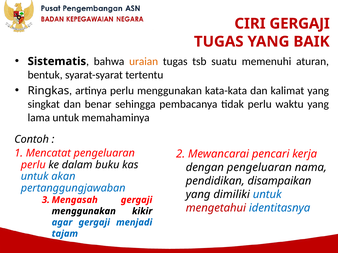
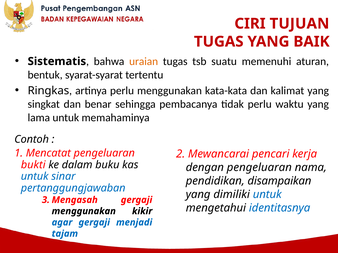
CIRI GERGAJI: GERGAJI -> TUJUAN (299, 24)
perlu: perlu -> bukti (33, 165)
akan: akan -> sinar (63, 177)
mengetahui colour: red -> black (216, 208)
